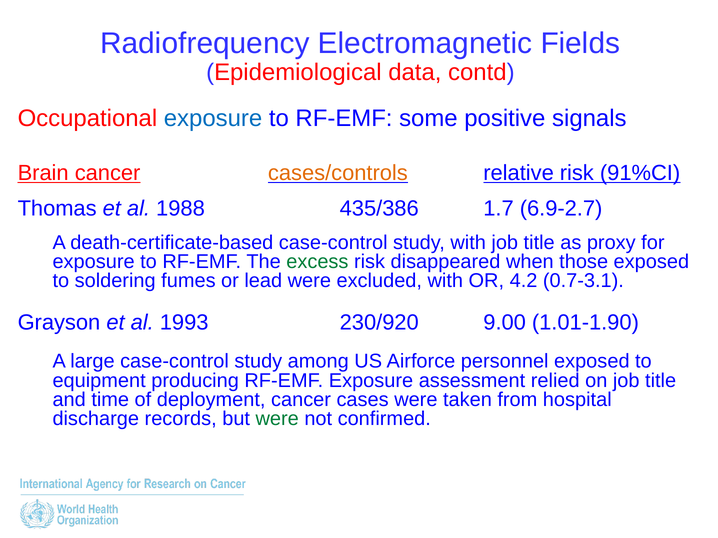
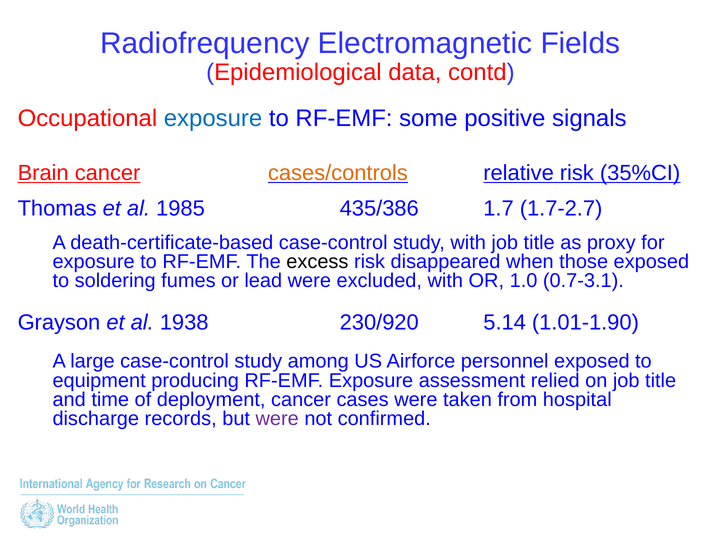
91%CI: 91%CI -> 35%CI (640, 173)
1988: 1988 -> 1985 (180, 209)
6.9-2.7: 6.9-2.7 -> 1.7-2.7 (561, 209)
excess colour: green -> black (317, 262)
4.2: 4.2 -> 1.0 (524, 281)
1993: 1993 -> 1938 (184, 323)
9.00: 9.00 -> 5.14 (505, 323)
were colour: green -> purple (277, 419)
